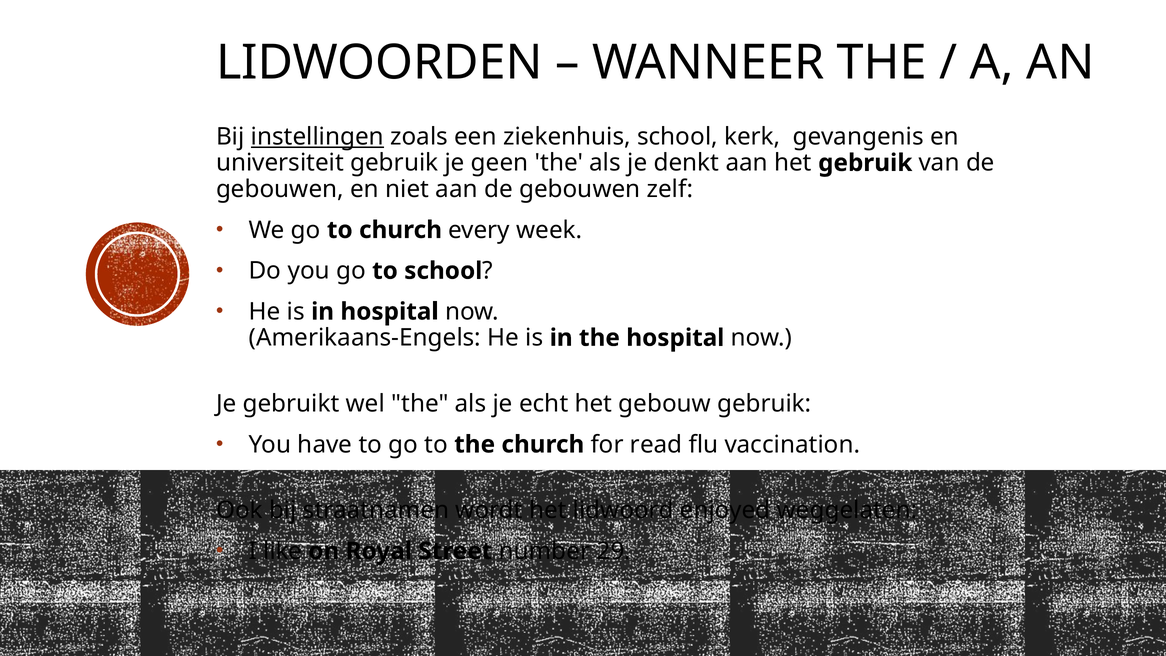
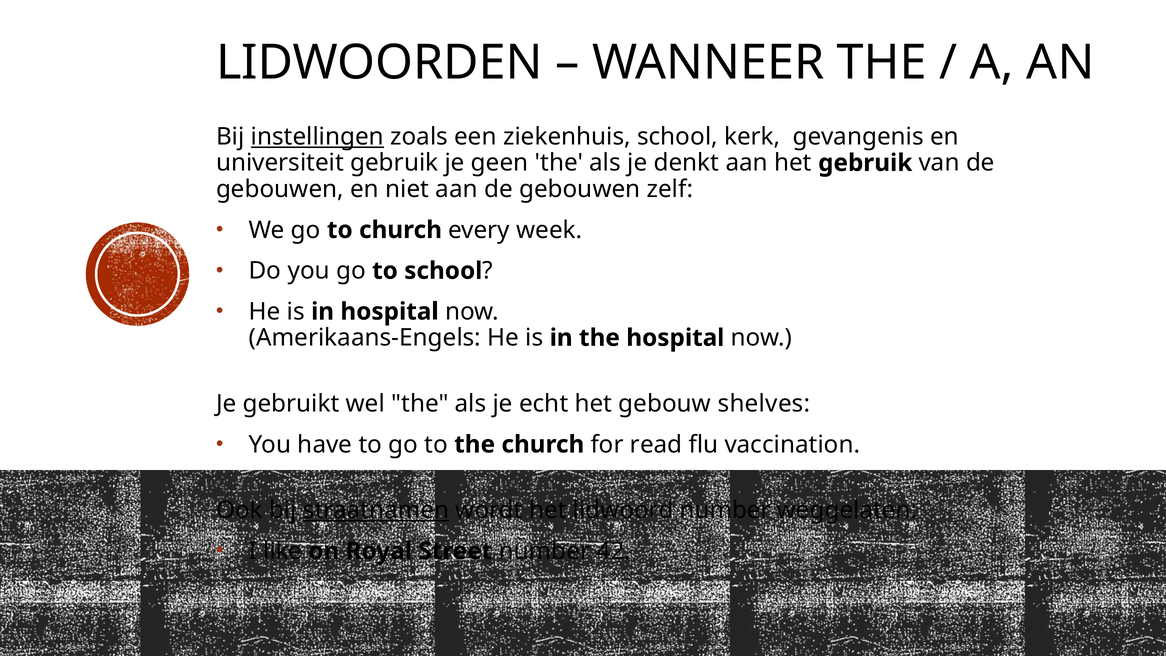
gebouw gebruik: gebruik -> shelves (764, 404)
straatnamen underline: none -> present (376, 510)
lidwoord enjoyed: enjoyed -> number (725, 510)
29: 29 -> 42 (614, 551)
